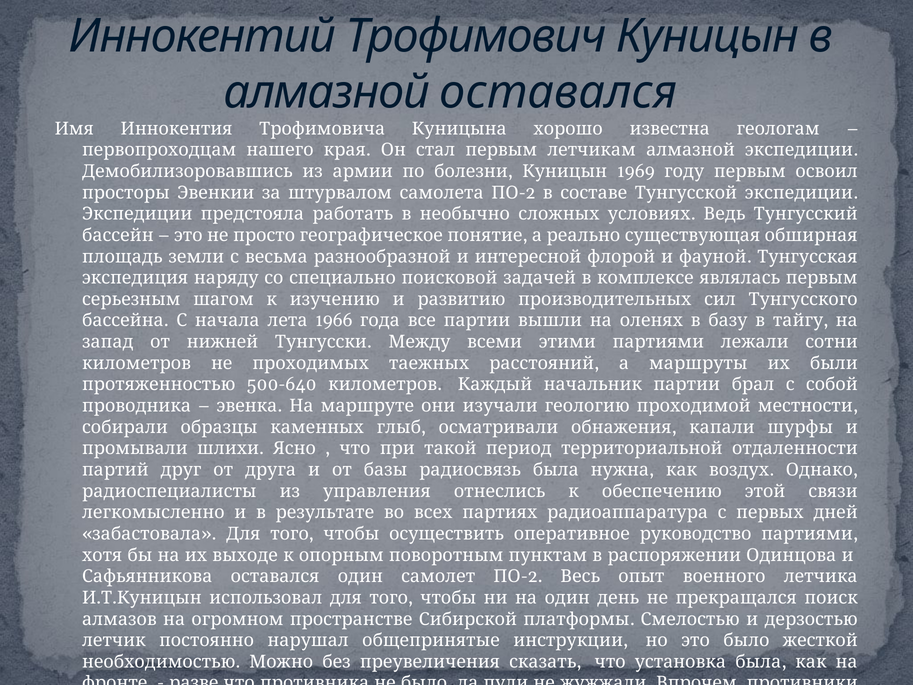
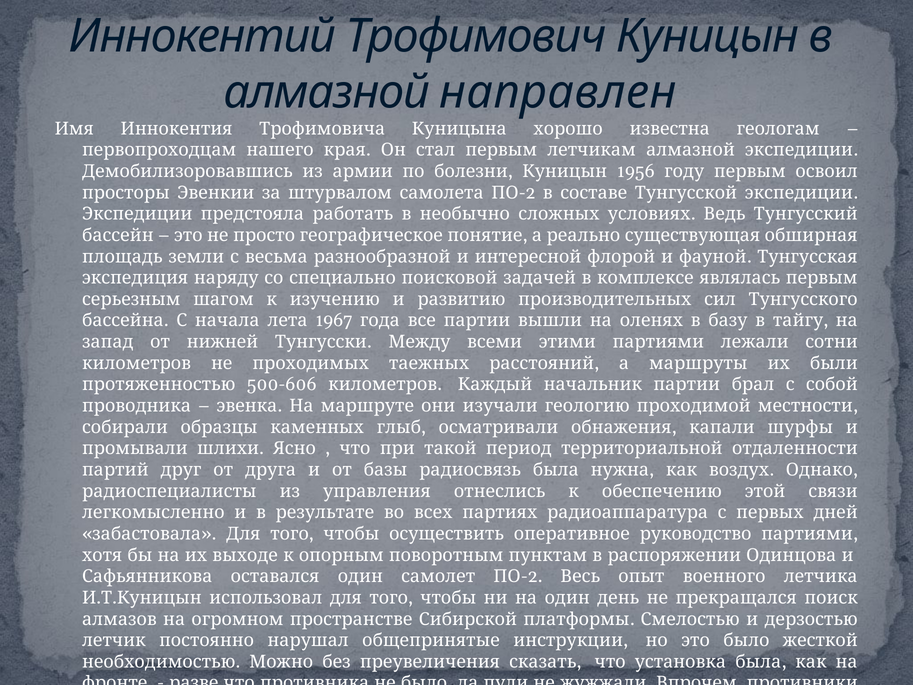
алмазной оставался: оставался -> направлен (558, 92)
1969: 1969 -> 1956 (636, 171)
1966: 1966 -> 1967 (334, 321)
500-640: 500-640 -> 500-606 (282, 384)
